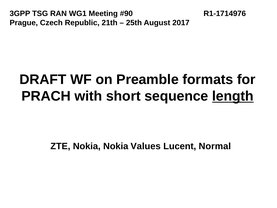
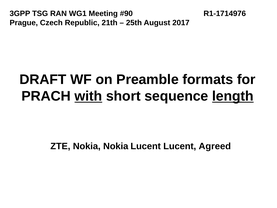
with underline: none -> present (88, 96)
Nokia Values: Values -> Lucent (146, 146)
Normal: Normal -> Agreed (215, 146)
